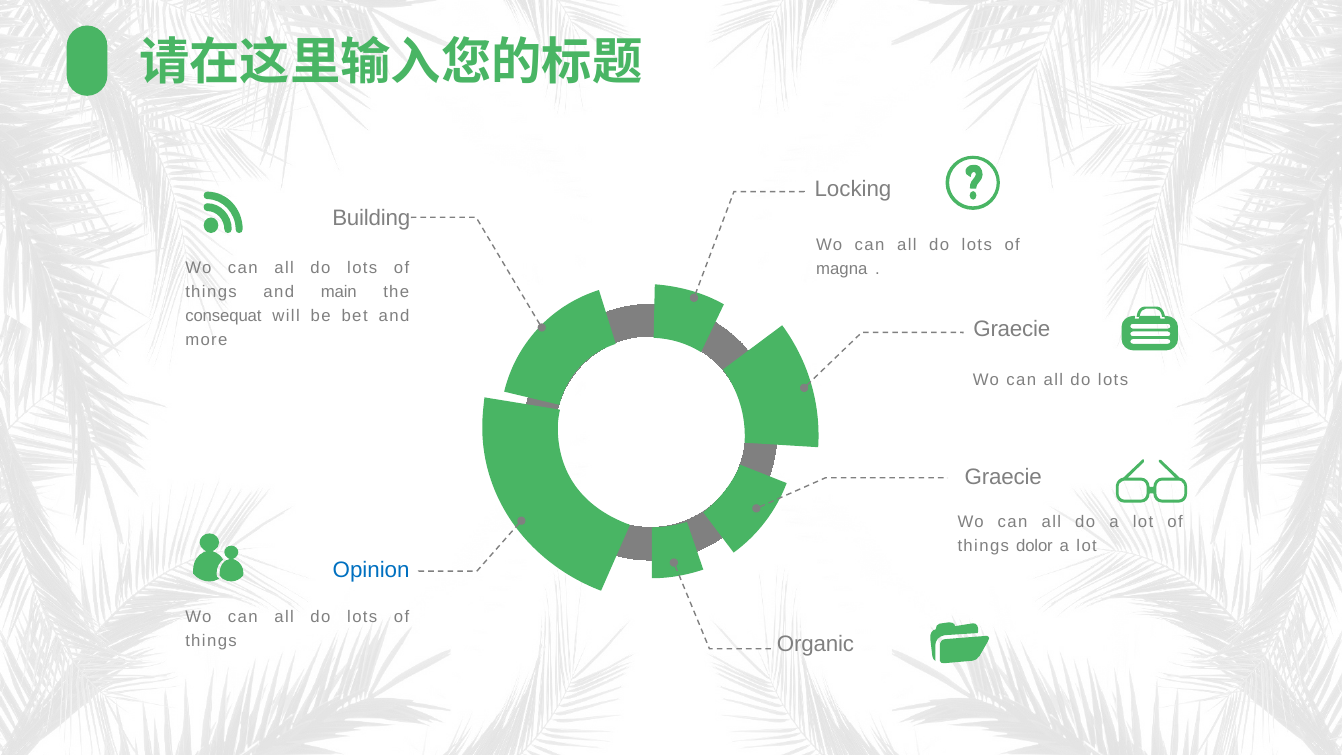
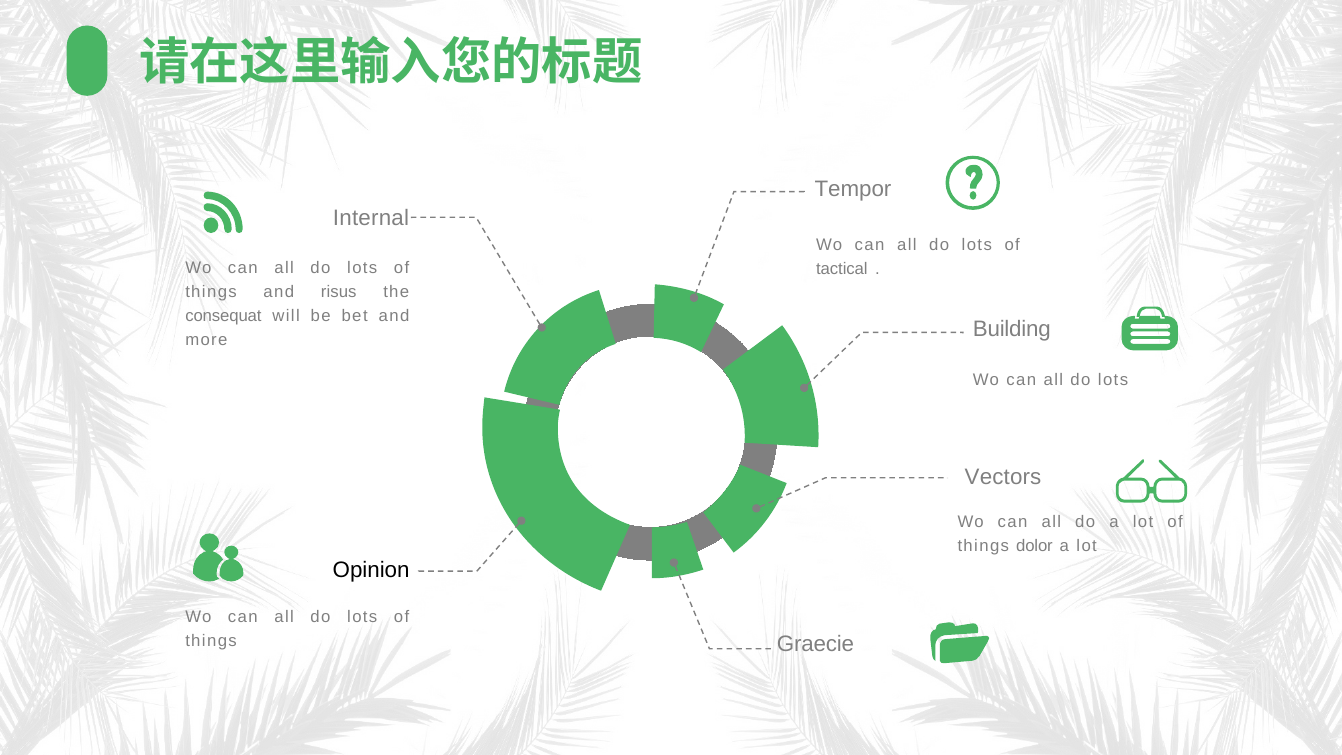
Locking: Locking -> Tempor (853, 189)
Building: Building -> Internal (371, 218)
magna: magna -> tactical (842, 269)
main: main -> risus (339, 292)
Graecie: Graecie -> Building (1012, 329)
Graecie: Graecie -> Vectors (1003, 477)
Opinion colour: blue -> black (371, 570)
Organic: Organic -> Graecie (816, 644)
